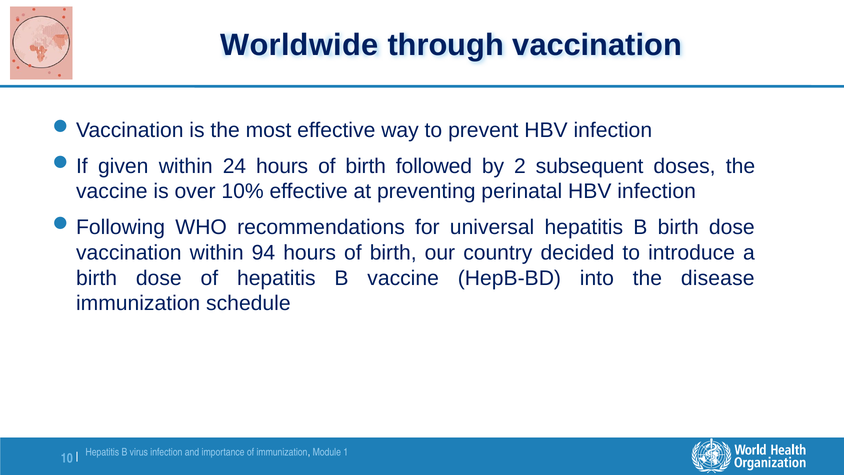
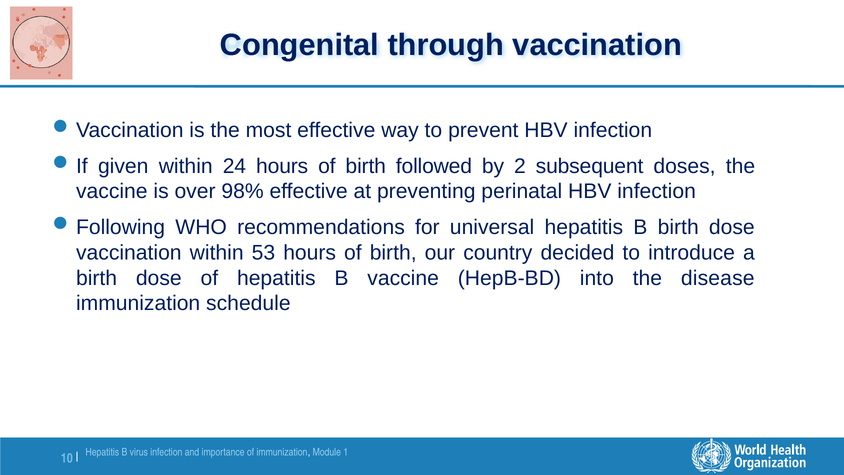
Worldwide: Worldwide -> Congenital (299, 45)
10%: 10% -> 98% (243, 191)
94: 94 -> 53 (263, 253)
